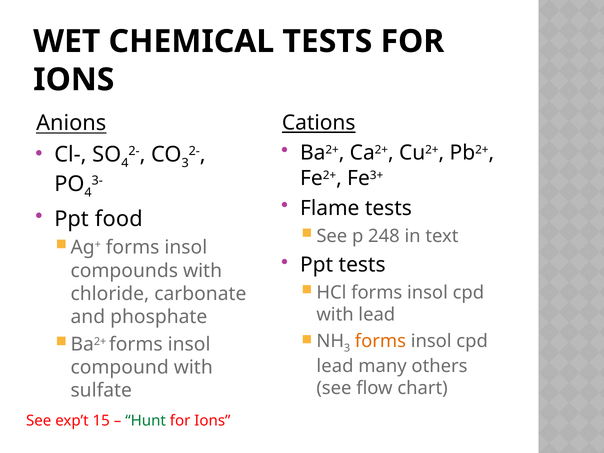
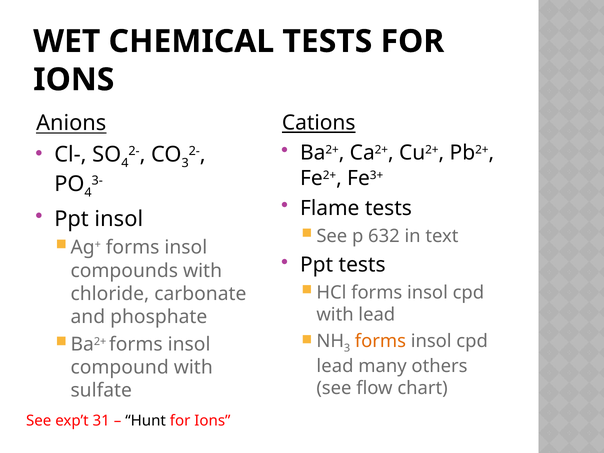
Ppt food: food -> insol (119, 219)
248: 248 -> 632 (384, 236)
15: 15 -> 31 (101, 421)
Hunt colour: green -> black (146, 421)
